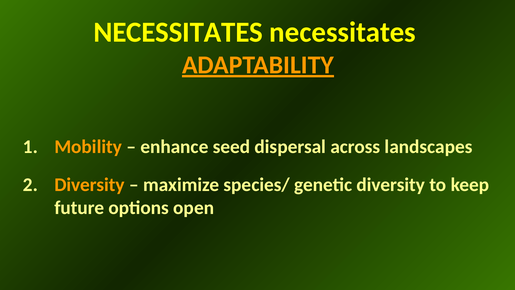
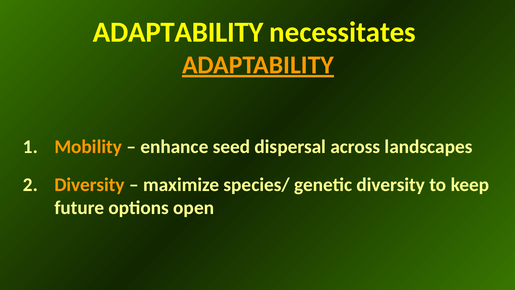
NECESSITATES: NECESSITATES -> ADAPTABILITY (178, 32)
